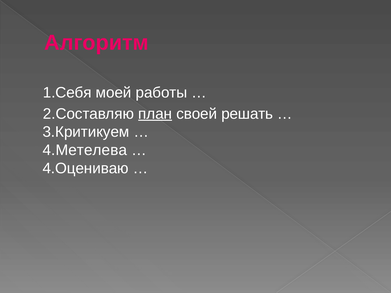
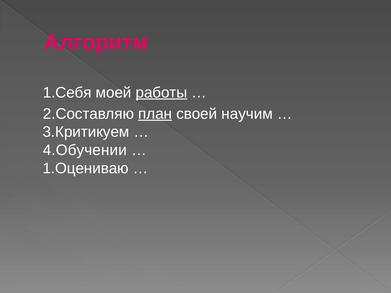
работы underline: none -> present (161, 93)
решать: решать -> научим (247, 114)
4.Метелева: 4.Метелева -> 4.Обучении (85, 150)
4.Оцениваю: 4.Оцениваю -> 1.Оцениваю (86, 168)
